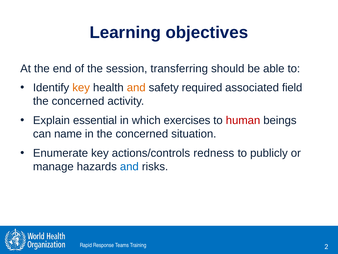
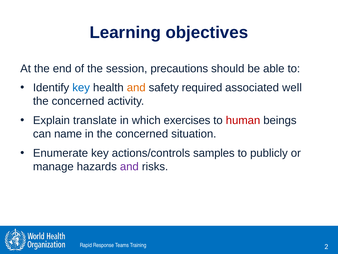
transferring: transferring -> precautions (179, 68)
key colour: orange -> blue (81, 88)
field: field -> well (292, 88)
essential: essential -> translate (95, 120)
redness: redness -> samples (214, 153)
and colour: blue -> purple (129, 166)
